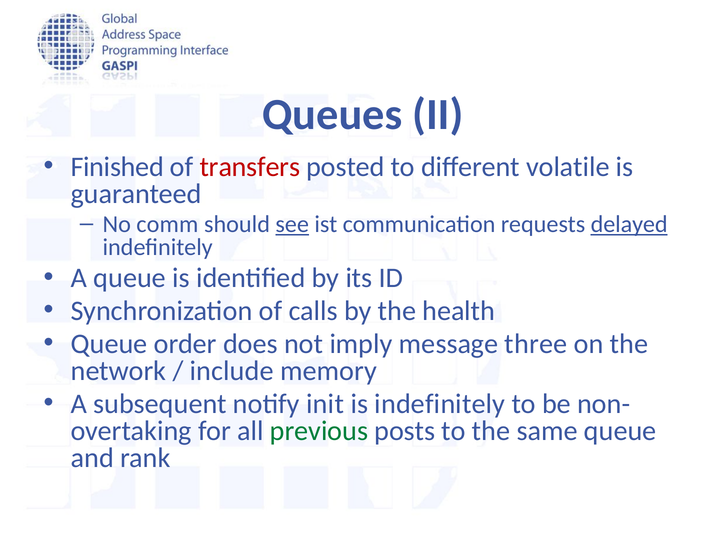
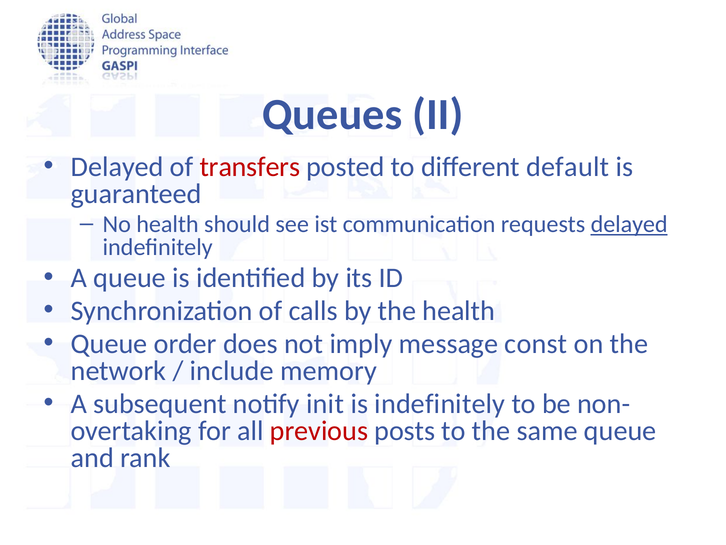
Finished: Finished -> Delayed (117, 167)
volatile: volatile -> default (568, 167)
No comm: comm -> health (167, 224)
see underline: present -> none (292, 224)
three: three -> const (536, 343)
previous colour: green -> red (319, 430)
